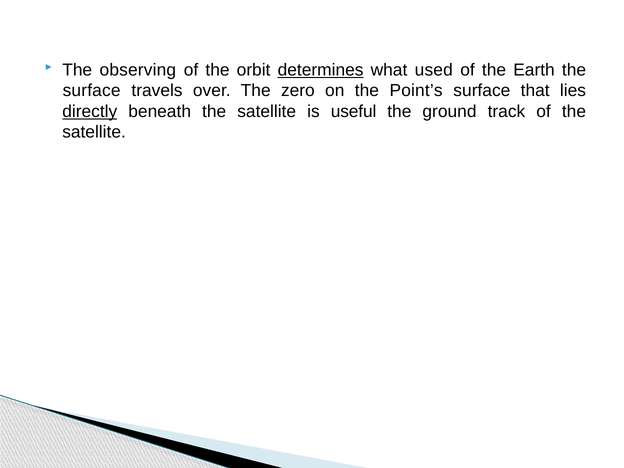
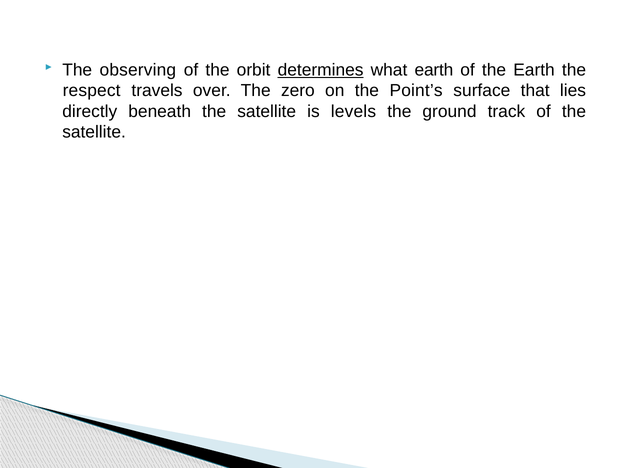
what used: used -> earth (434, 70)
surface: surface -> respect (92, 91)
directly underline: present -> none (90, 111)
useful: useful -> levels (353, 111)
